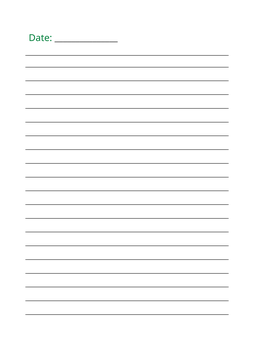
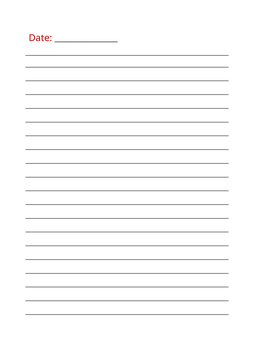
Date colour: green -> red (40, 38)
